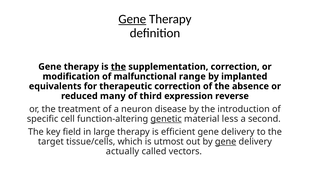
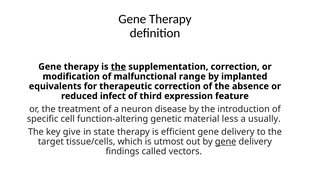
Gene underline: present -> none (132, 19)
many: many -> infect (113, 96)
reverse: reverse -> feature (232, 96)
genetic underline: present -> none (166, 118)
second: second -> usually (264, 118)
field: field -> give (72, 131)
large: large -> state (104, 131)
actually: actually -> findings (123, 151)
